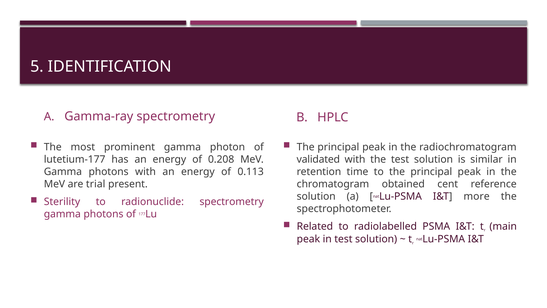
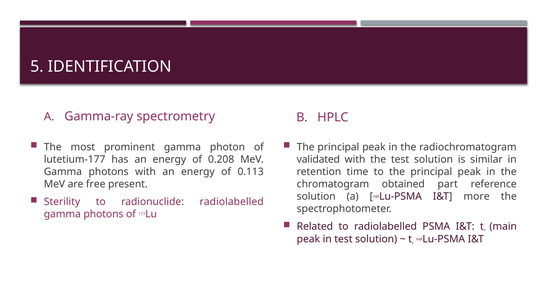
trial: trial -> free (96, 184)
cent: cent -> part (448, 184)
radionuclide spectrometry: spectrometry -> radiolabelled (232, 202)
